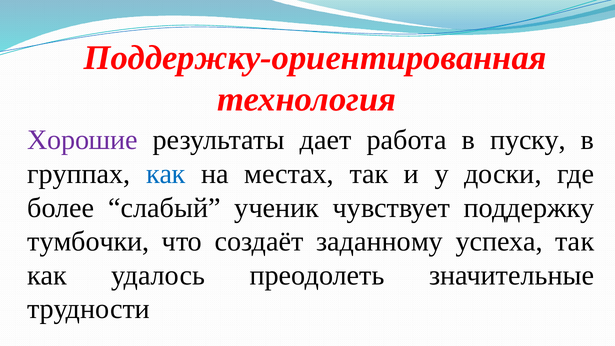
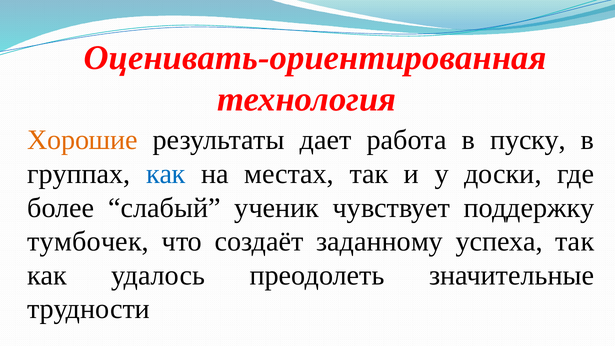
Поддержку-ориентированная: Поддержку-ориентированная -> Оценивать-ориентированная (315, 58)
Хорошие colour: purple -> orange (83, 140)
тумбочки: тумбочки -> тумбочек (88, 241)
